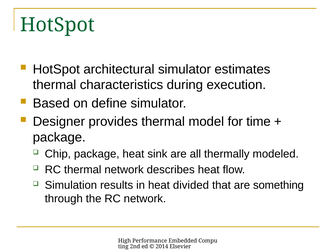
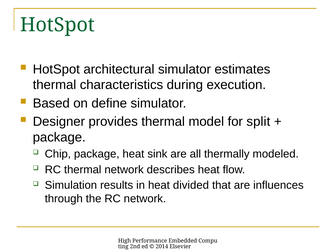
time: time -> split (258, 122)
something: something -> influences (278, 185)
